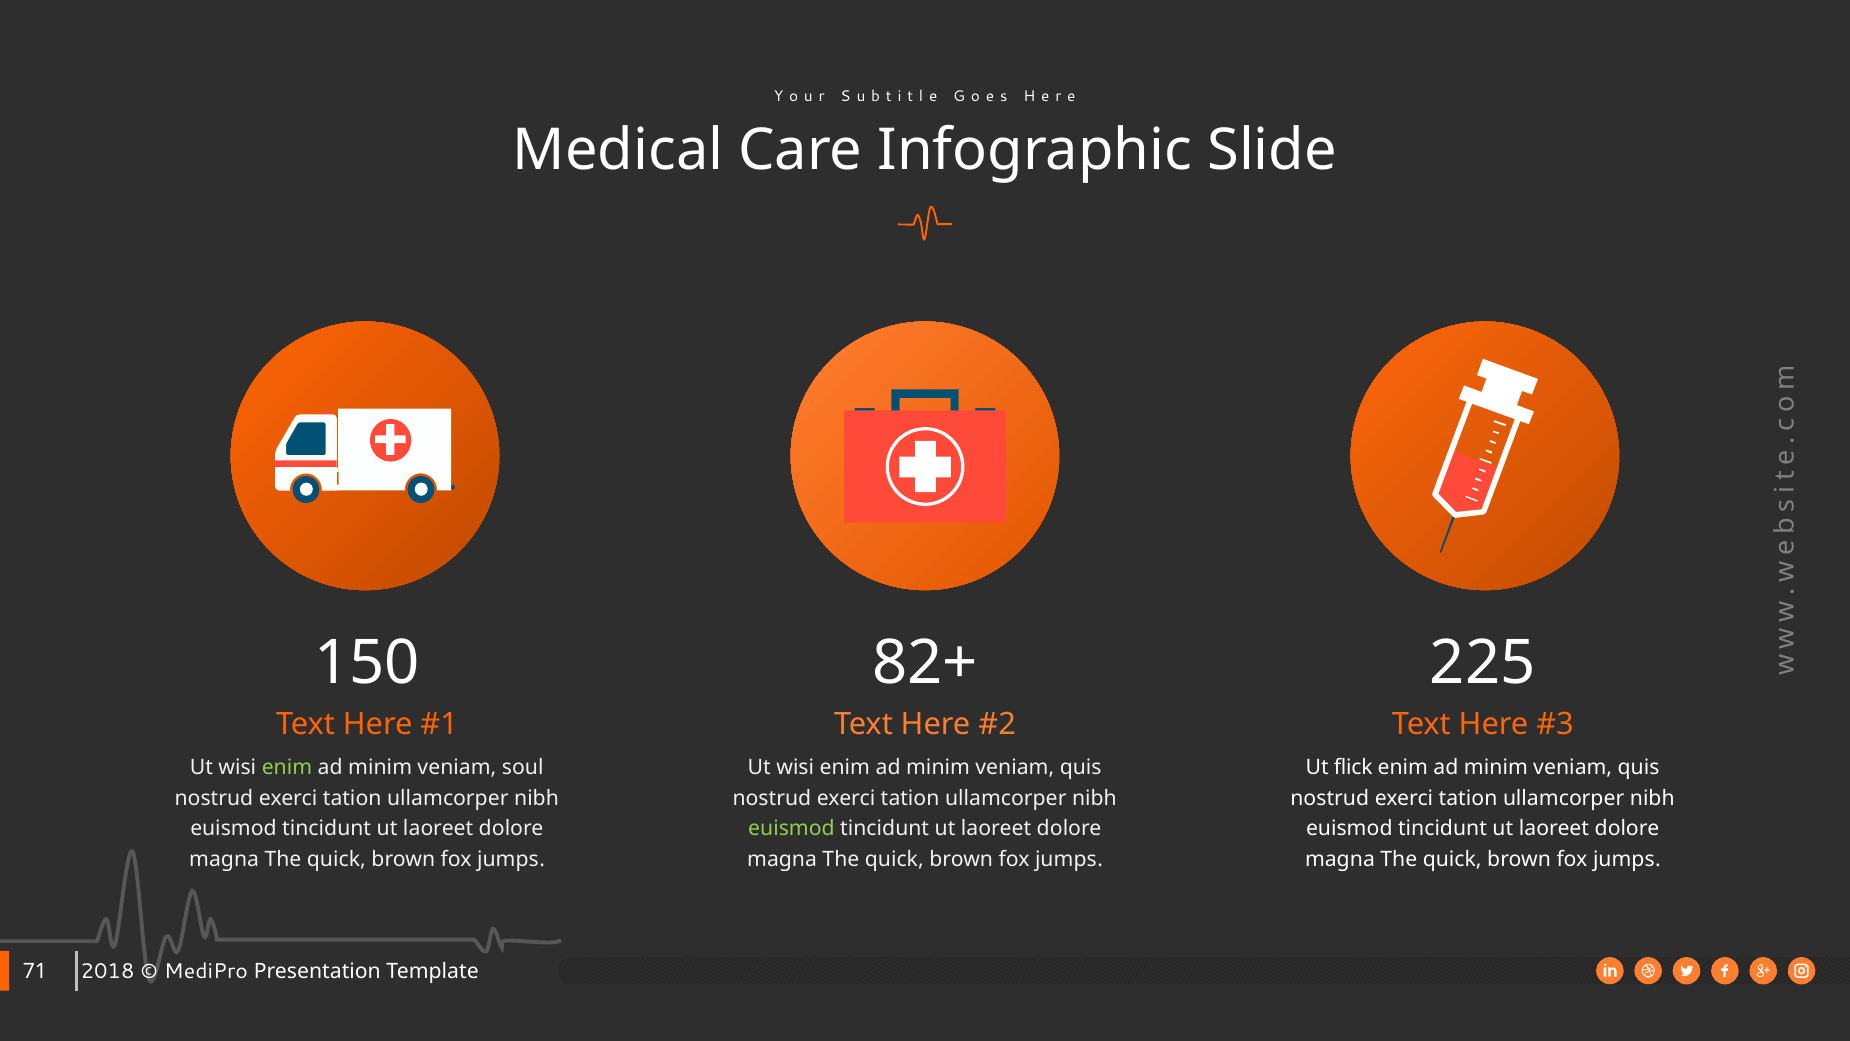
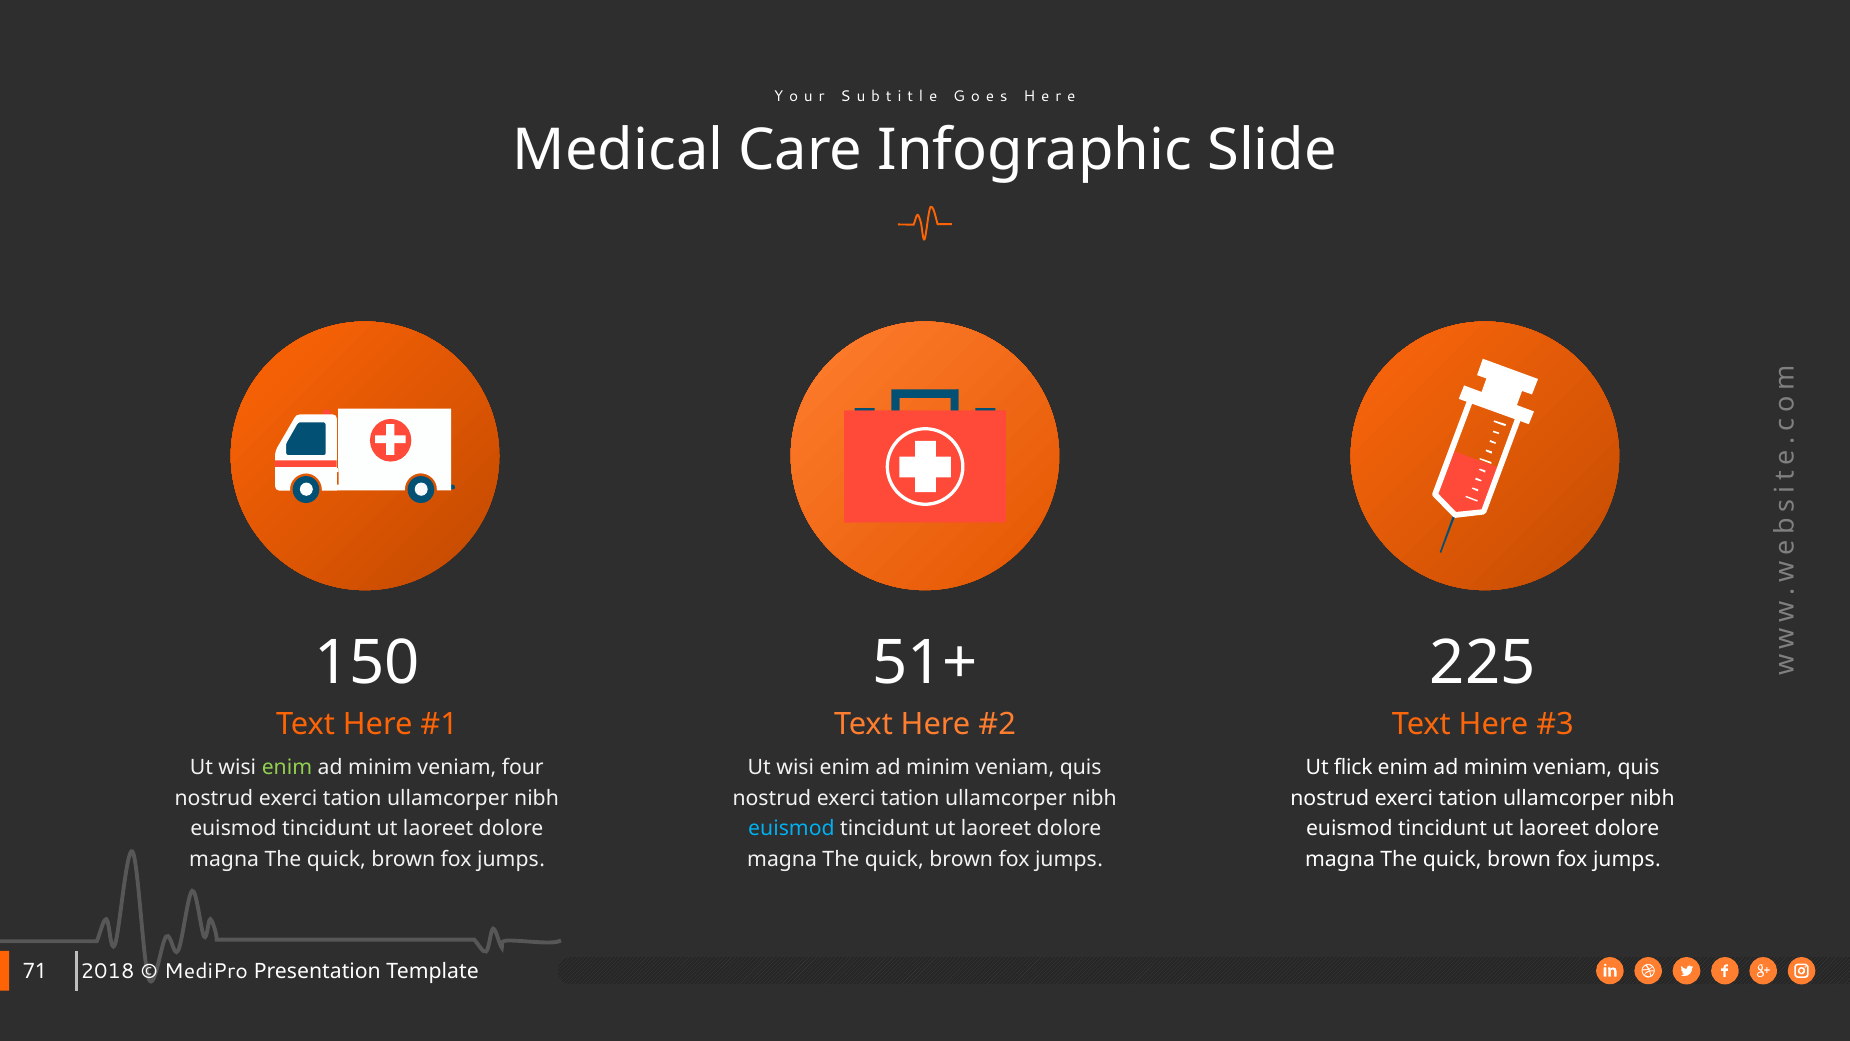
82+: 82+ -> 51+ (925, 663)
soul: soul -> four (523, 767)
euismod colour: light green -> light blue (791, 829)
